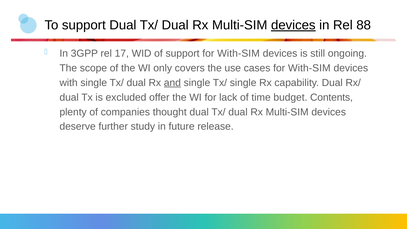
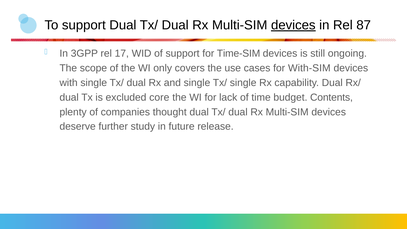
88: 88 -> 87 (364, 25)
support for With-SIM: With-SIM -> Time-SIM (239, 53)
and underline: present -> none (172, 83)
offer: offer -> core (159, 97)
